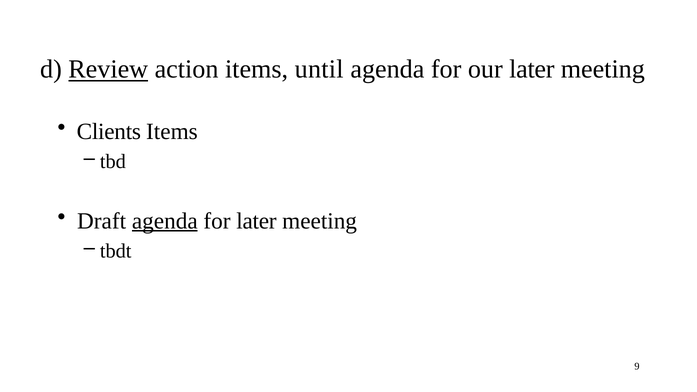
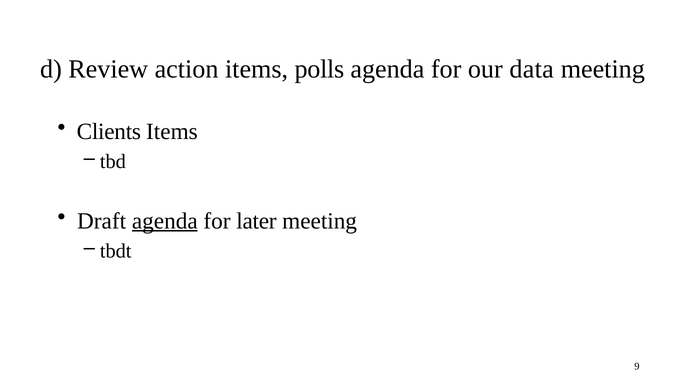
Review underline: present -> none (108, 69)
until: until -> polls (319, 69)
our later: later -> data (532, 69)
